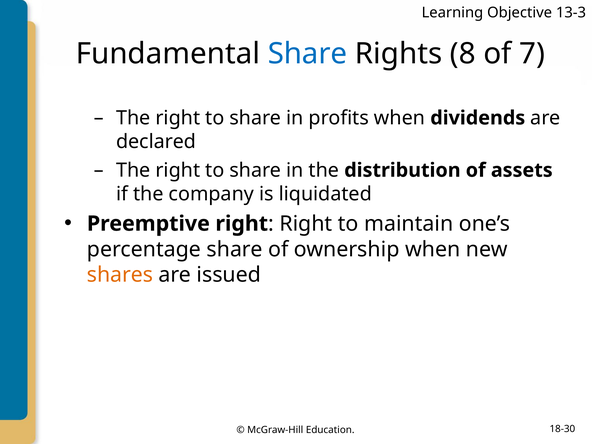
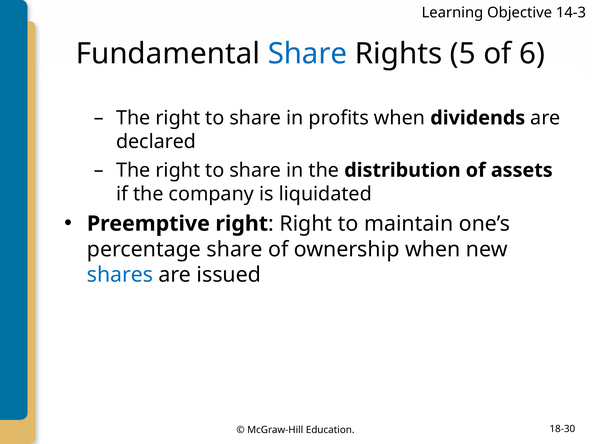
13-3: 13-3 -> 14-3 (571, 13)
8: 8 -> 5 (463, 54)
7: 7 -> 6 (532, 54)
shares colour: orange -> blue (120, 275)
